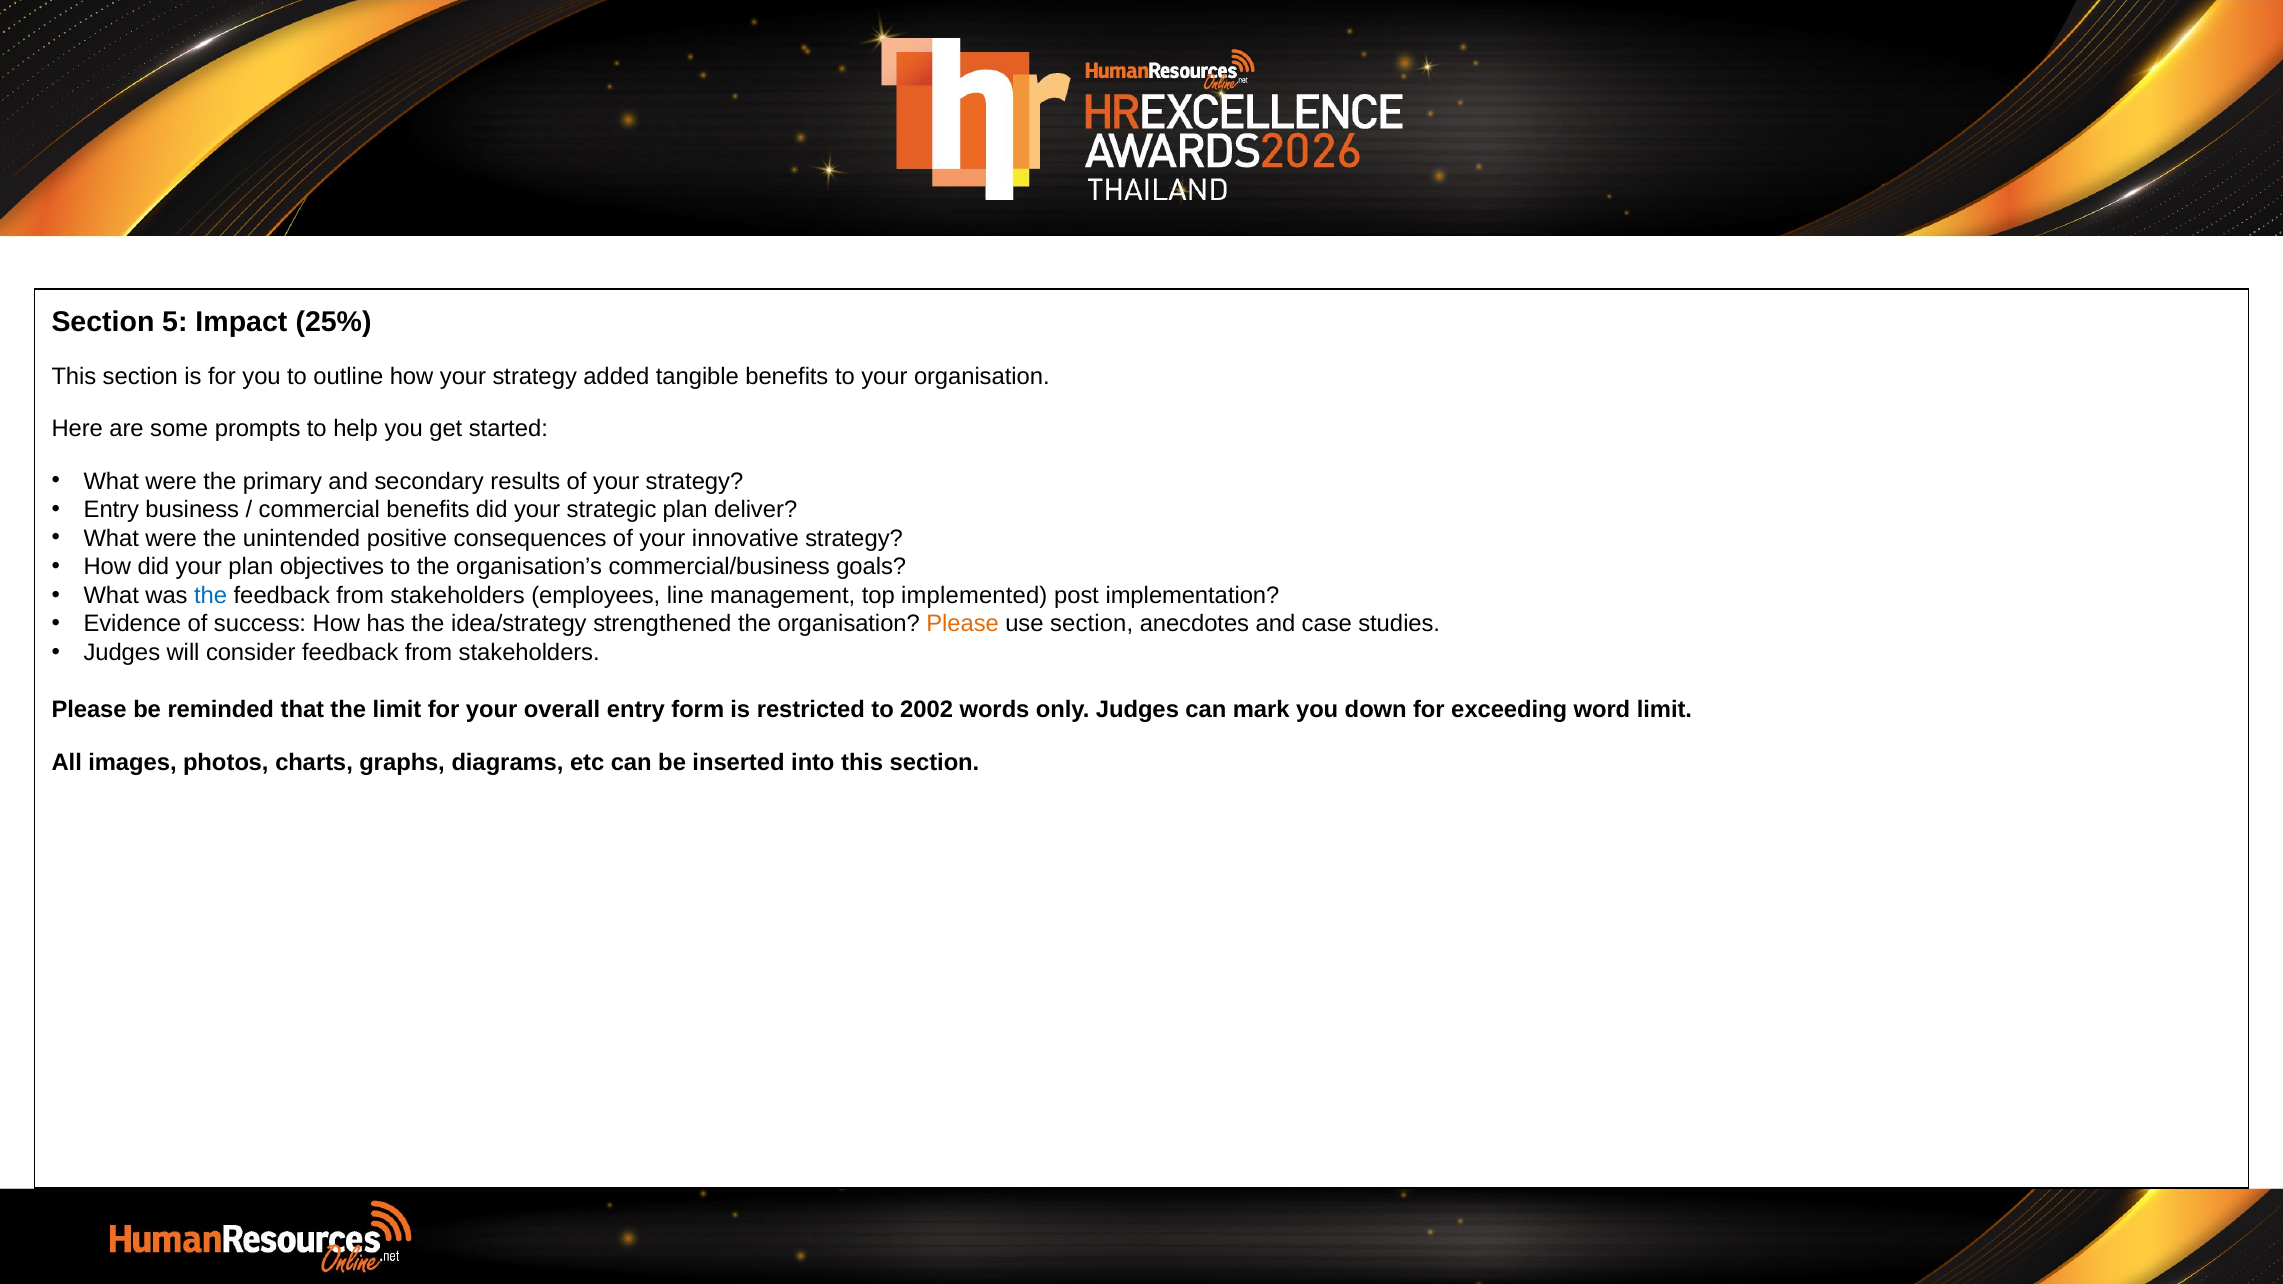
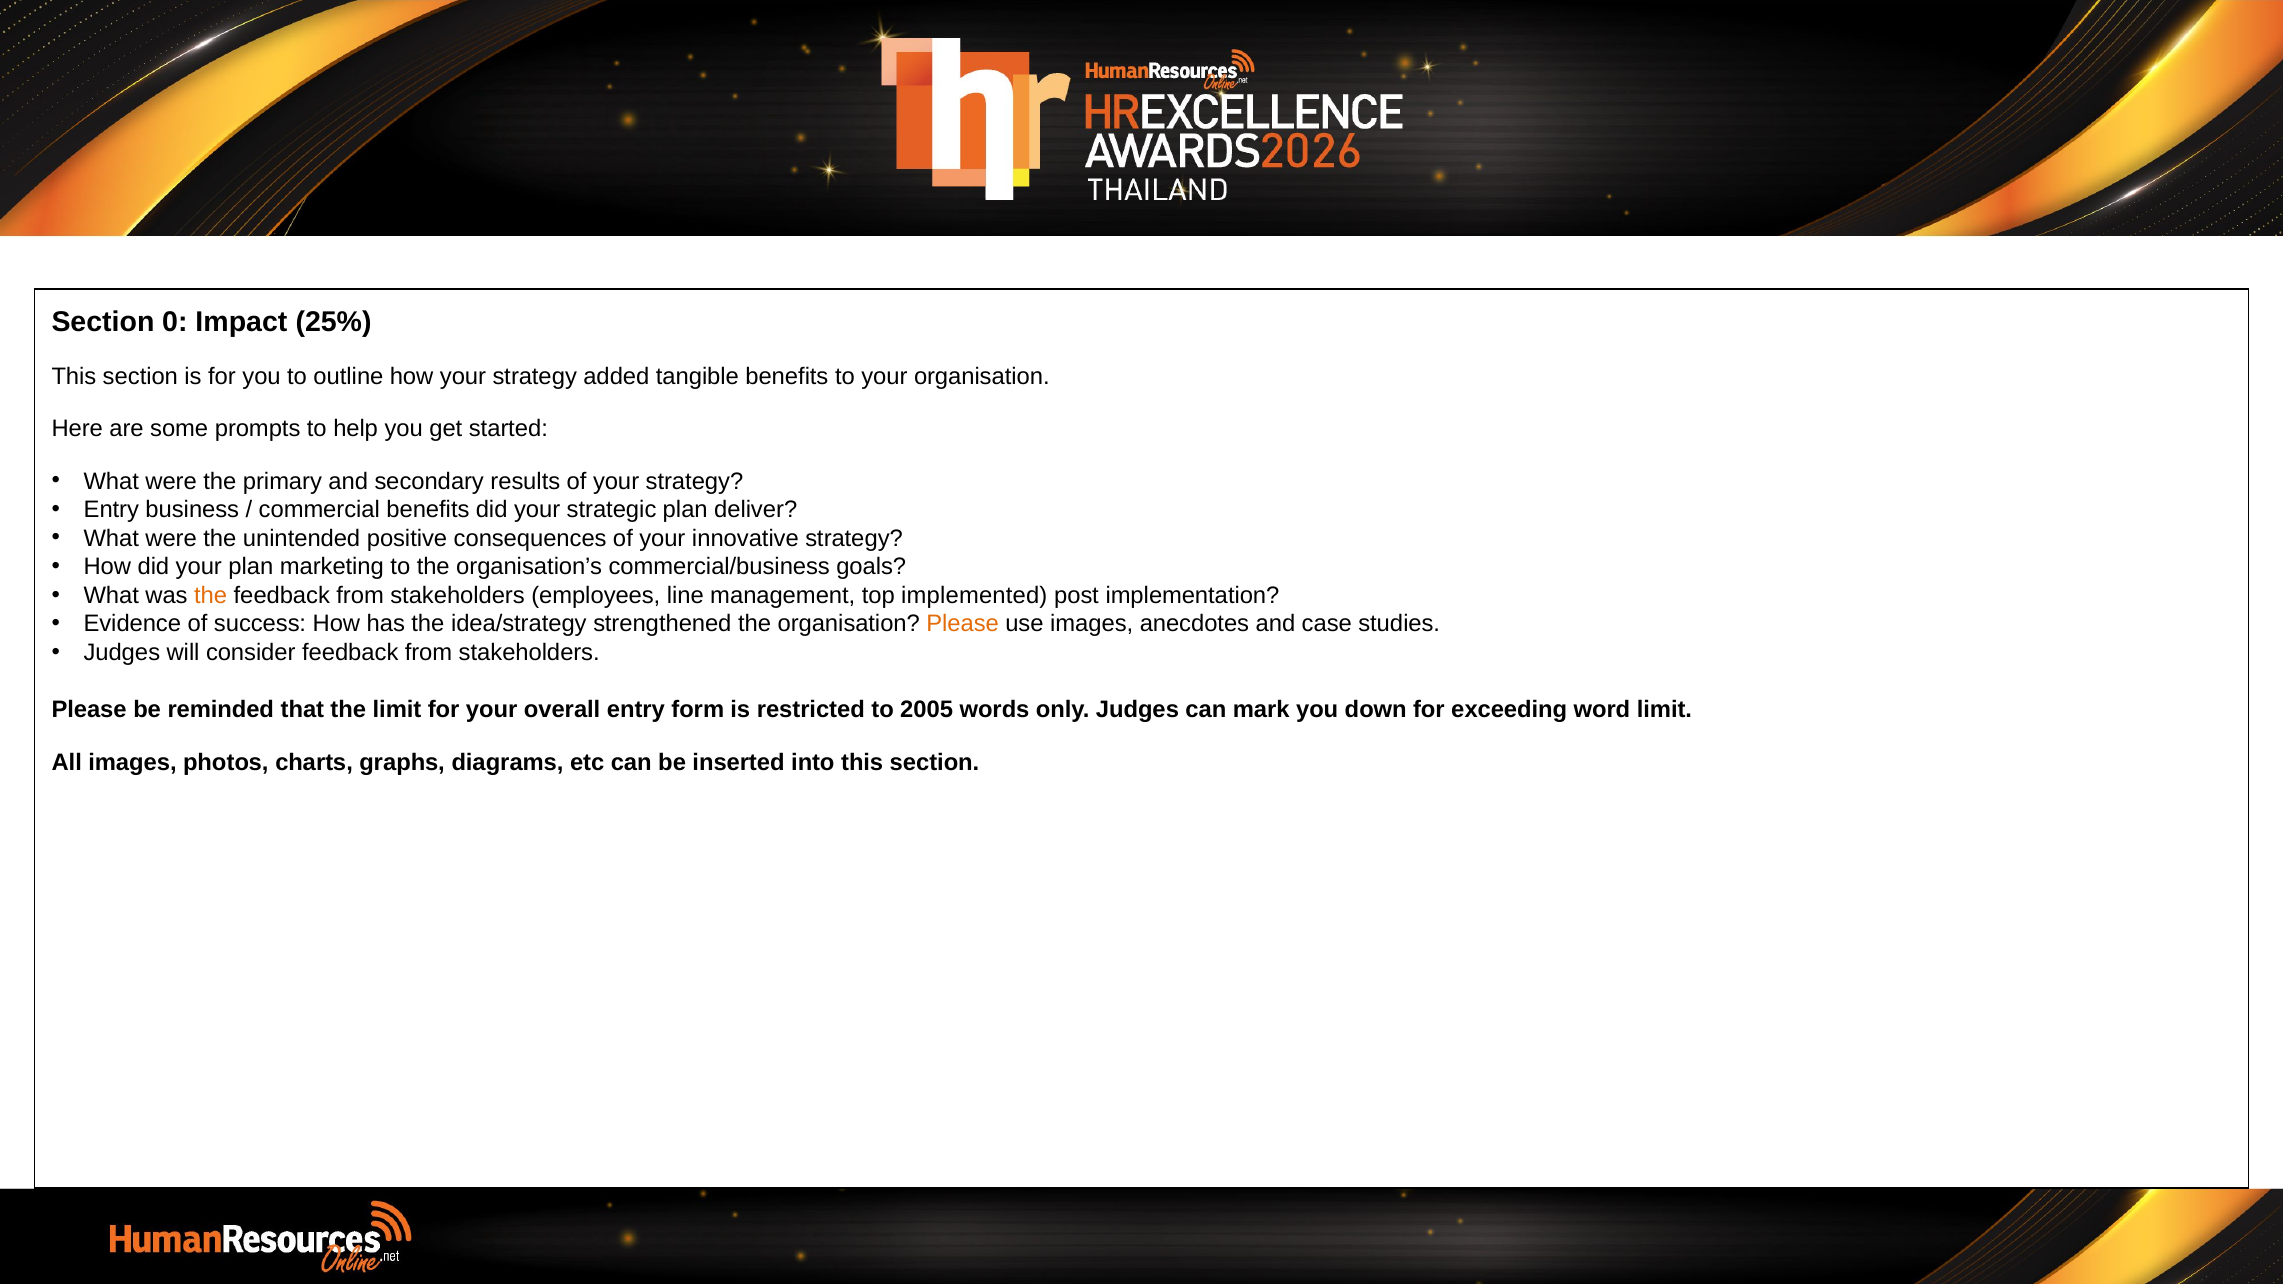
5: 5 -> 0 (175, 322)
objectives: objectives -> marketing (332, 567)
the colour: blue -> orange (211, 596)
use section: section -> images (1092, 624)
2002: 2002 -> 2005 (927, 710)
